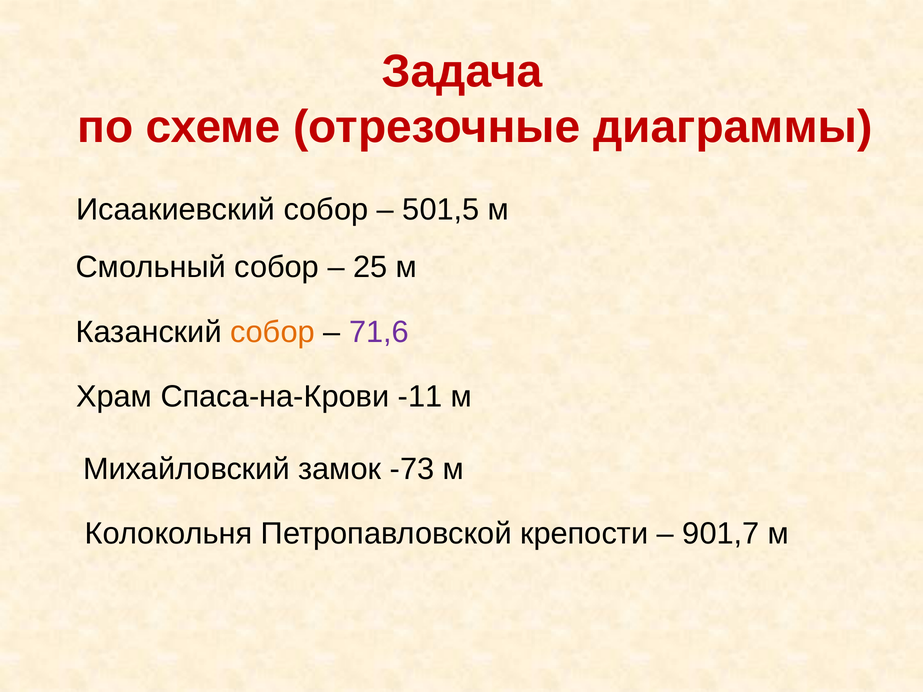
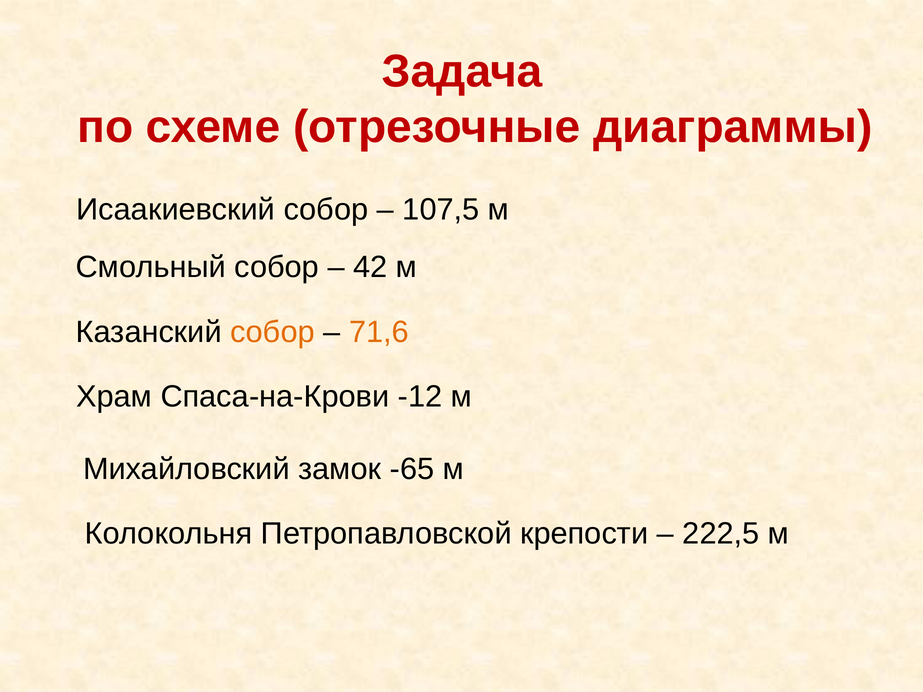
501,5: 501,5 -> 107,5 (441, 209)
25: 25 -> 42 (370, 267)
71,6 colour: purple -> orange (379, 332)
-11: -11 -> -12 (420, 397)
-73: -73 -> -65 (412, 469)
901,7: 901,7 -> 222,5 (721, 534)
